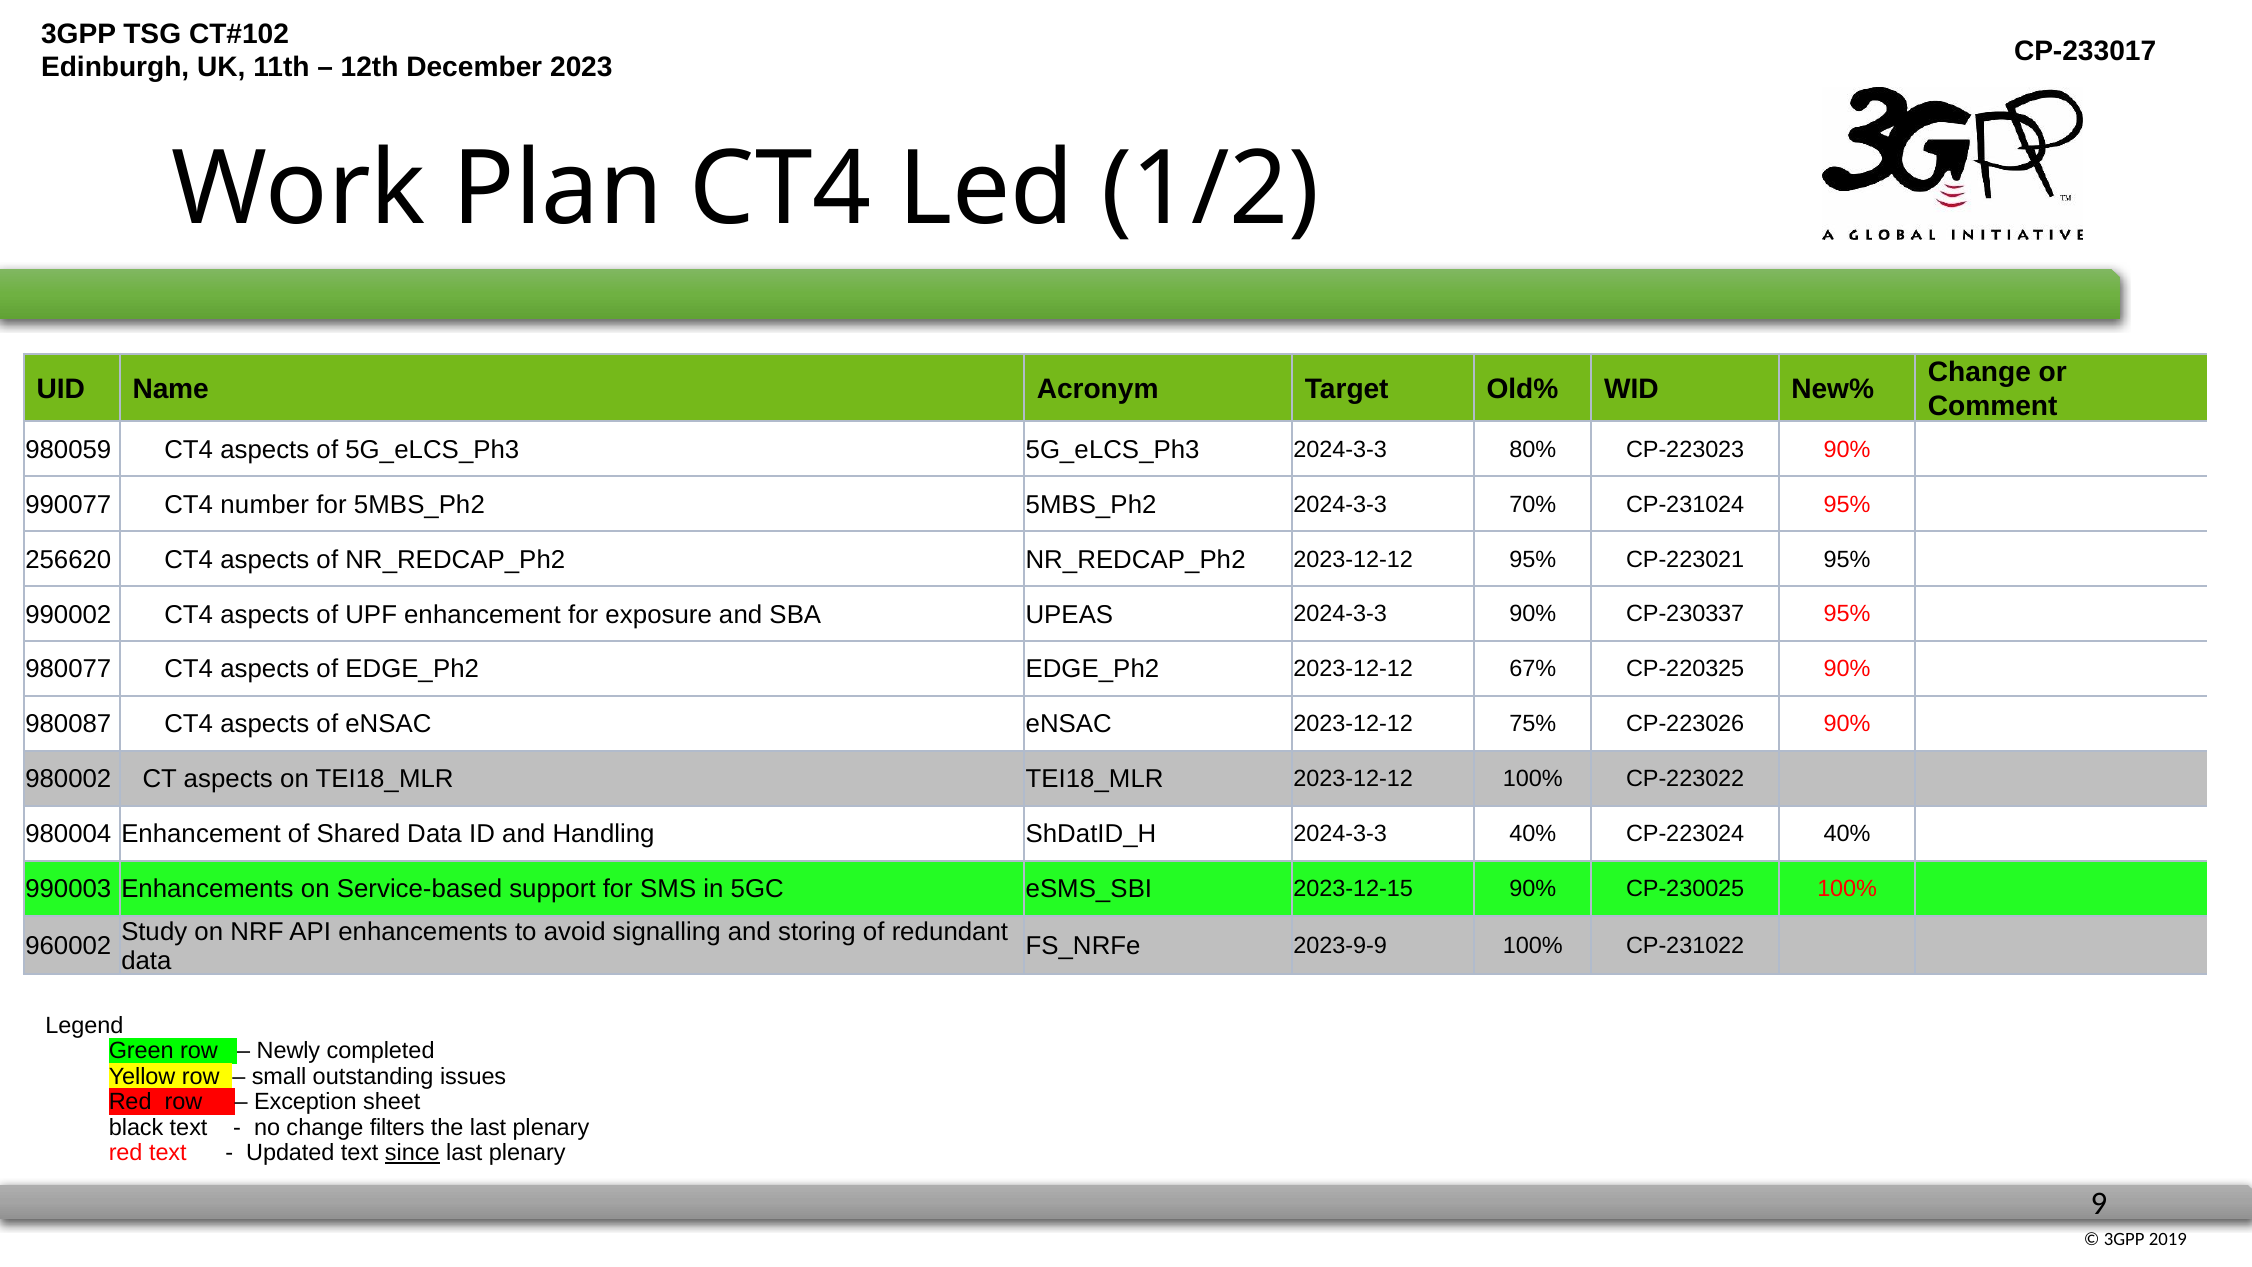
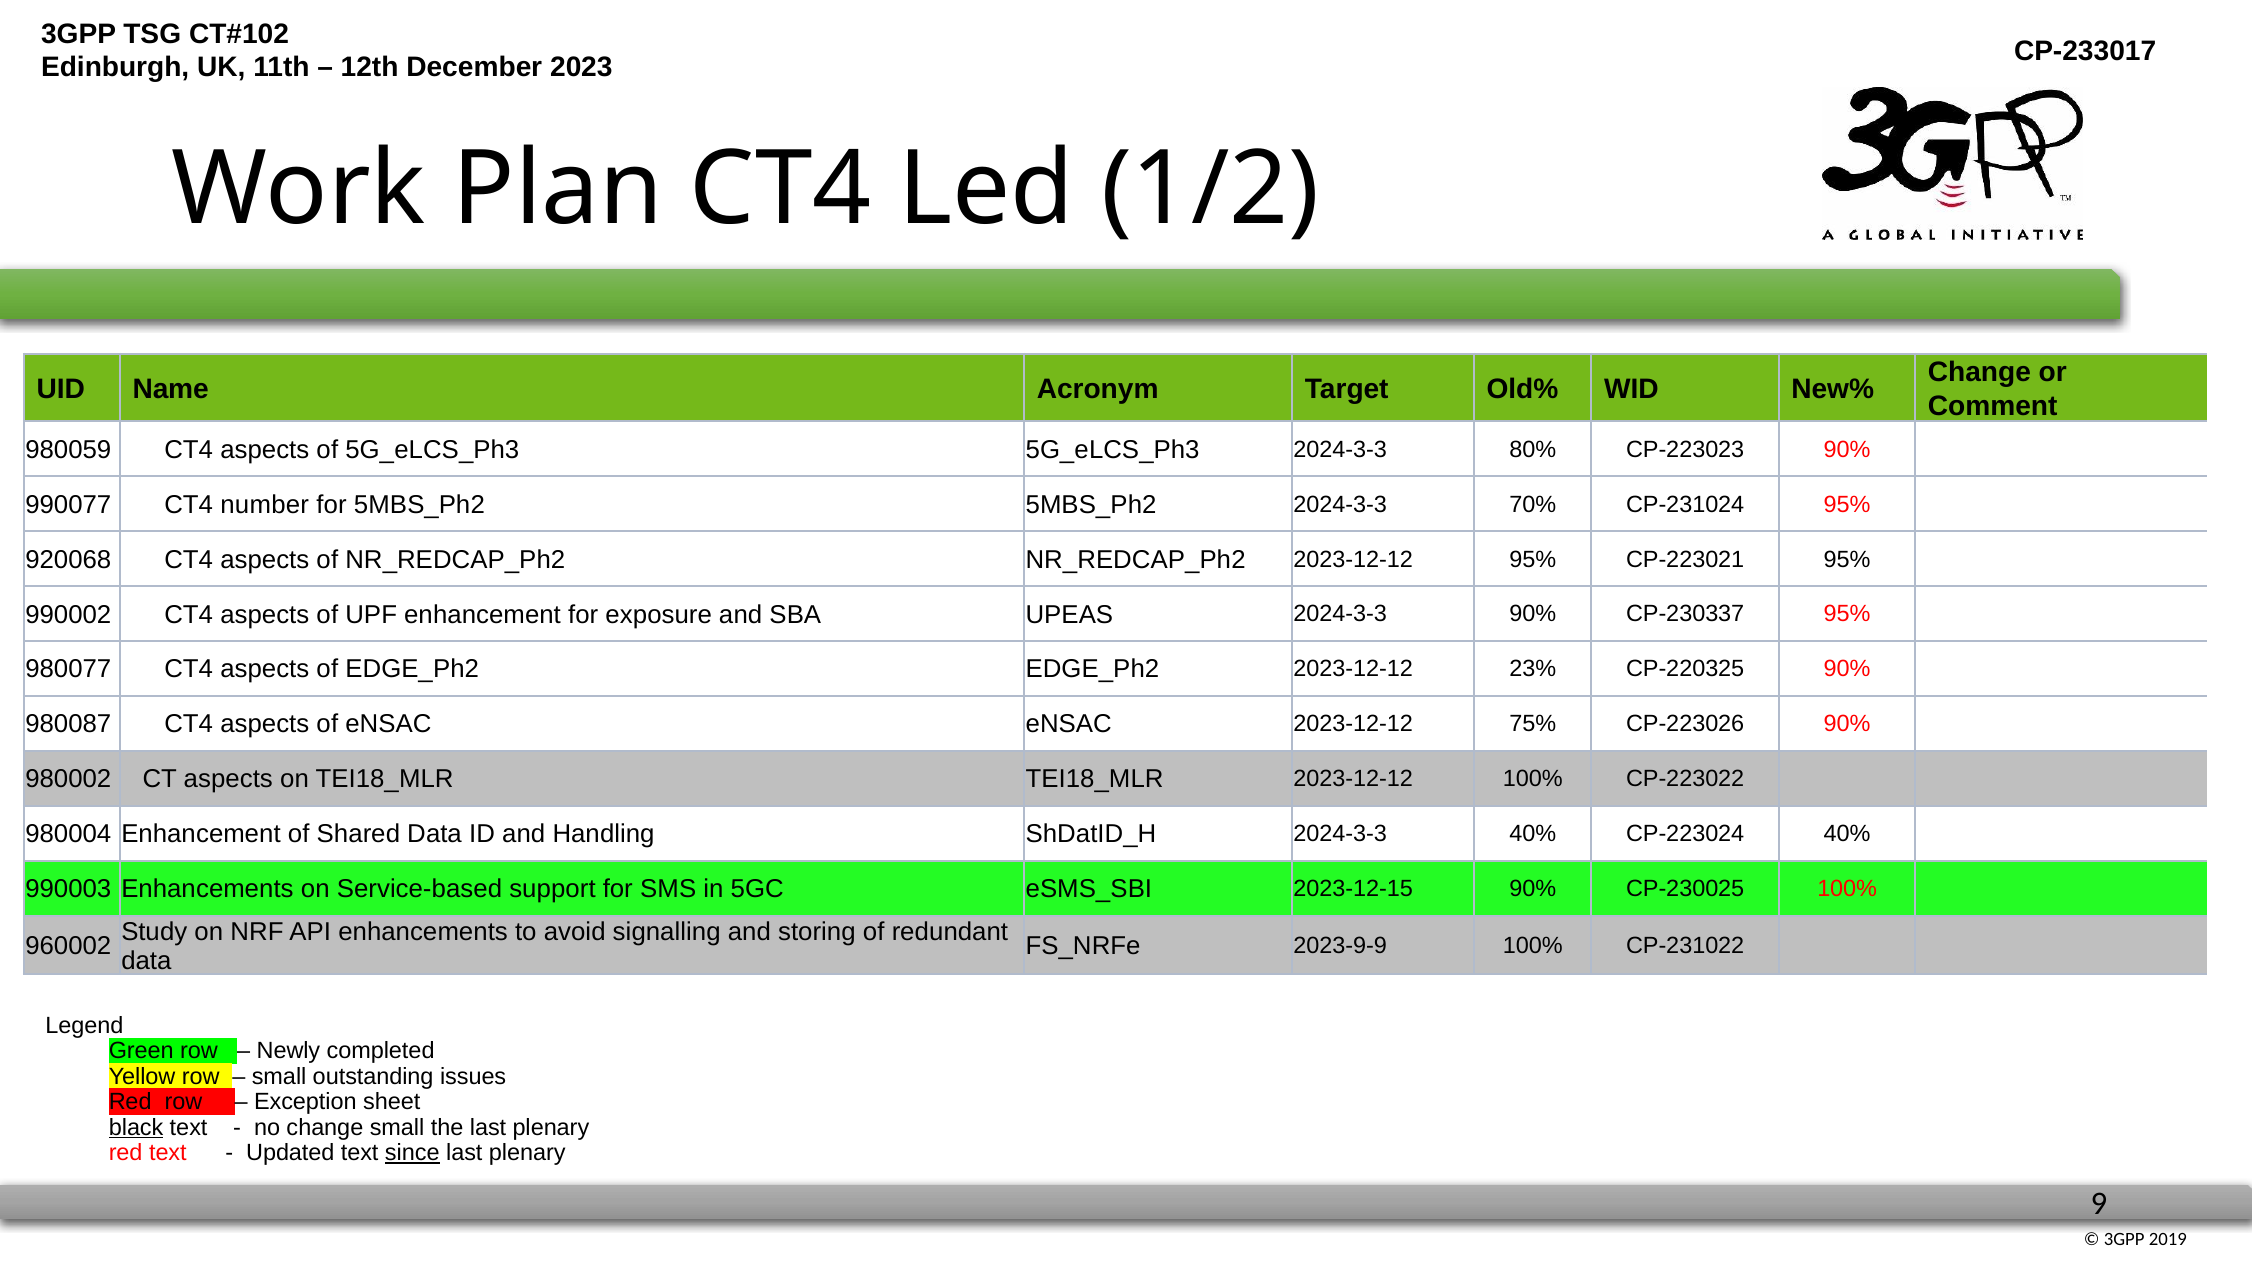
256620: 256620 -> 920068 (68, 559)
67%: 67% -> 23% (1533, 669)
black underline: none -> present (136, 1127)
change filters: filters -> small (397, 1127)
